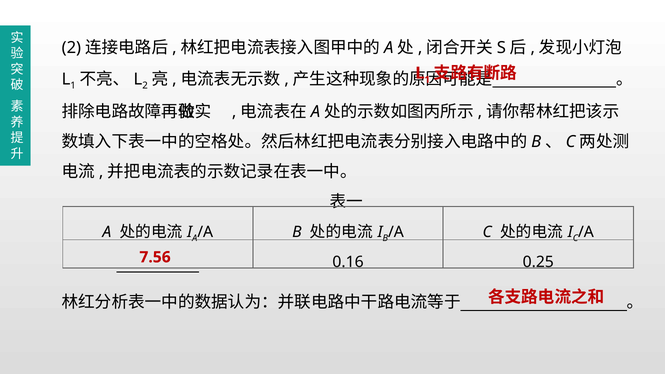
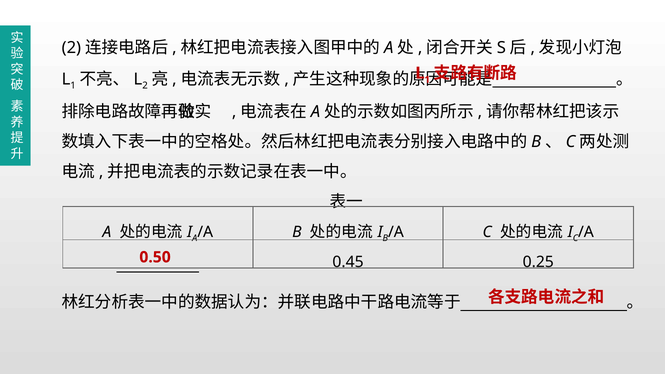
7.56: 7.56 -> 0.50 (155, 257)
0.16: 0.16 -> 0.45 (348, 262)
